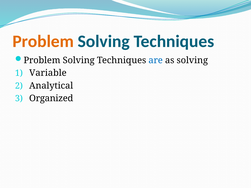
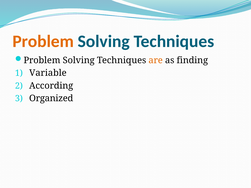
are colour: blue -> orange (156, 60)
as solving: solving -> finding (192, 60)
Analytical: Analytical -> According (51, 86)
